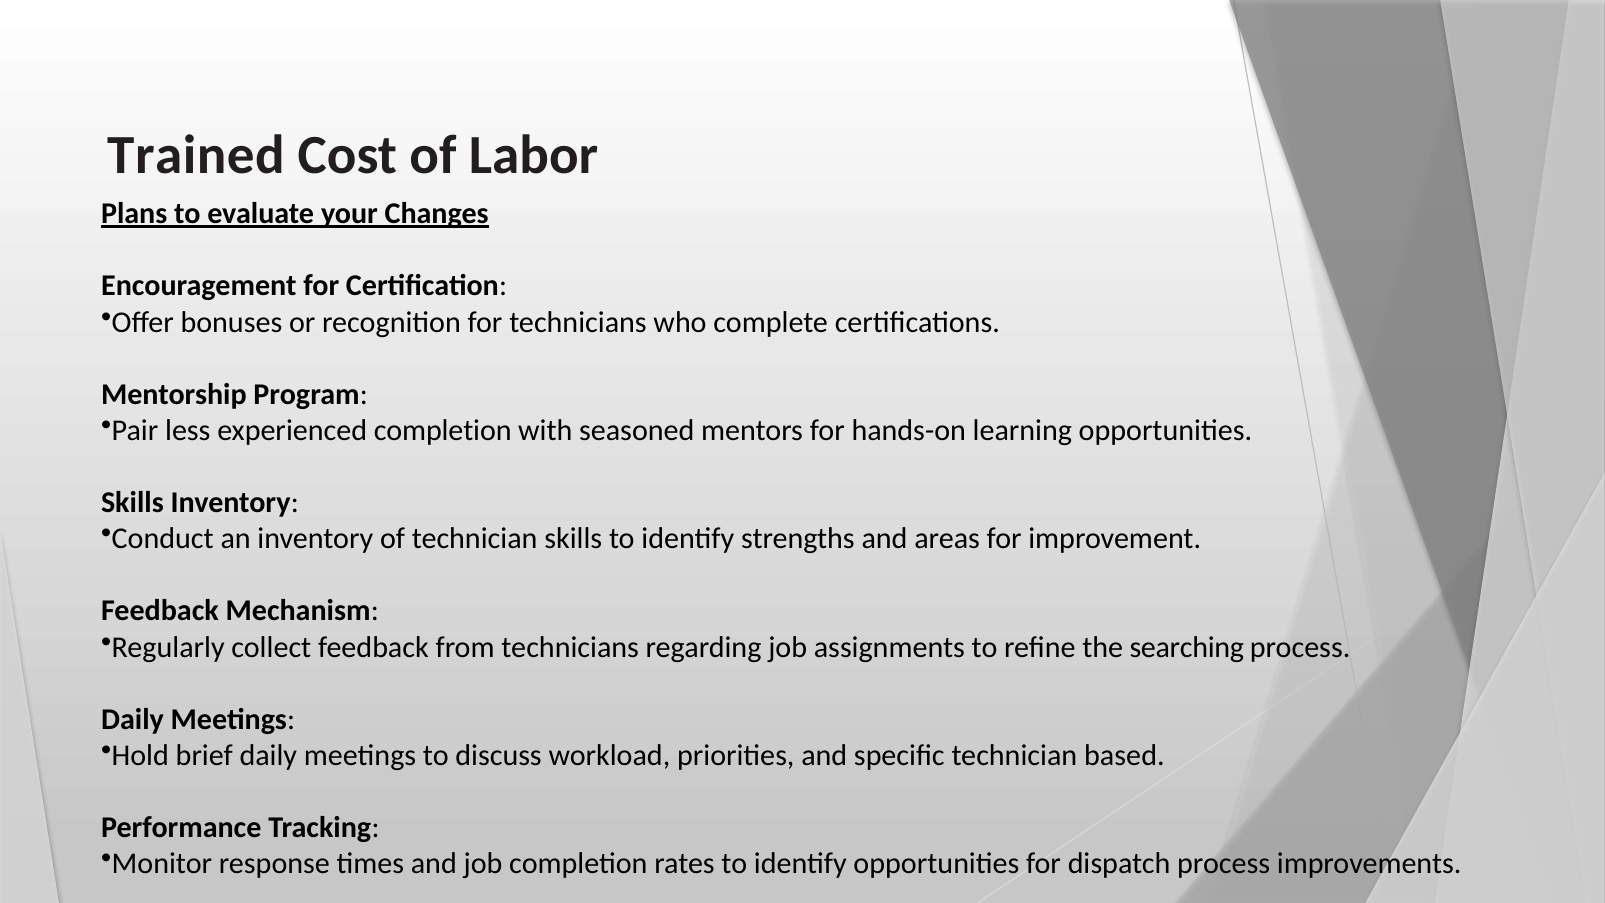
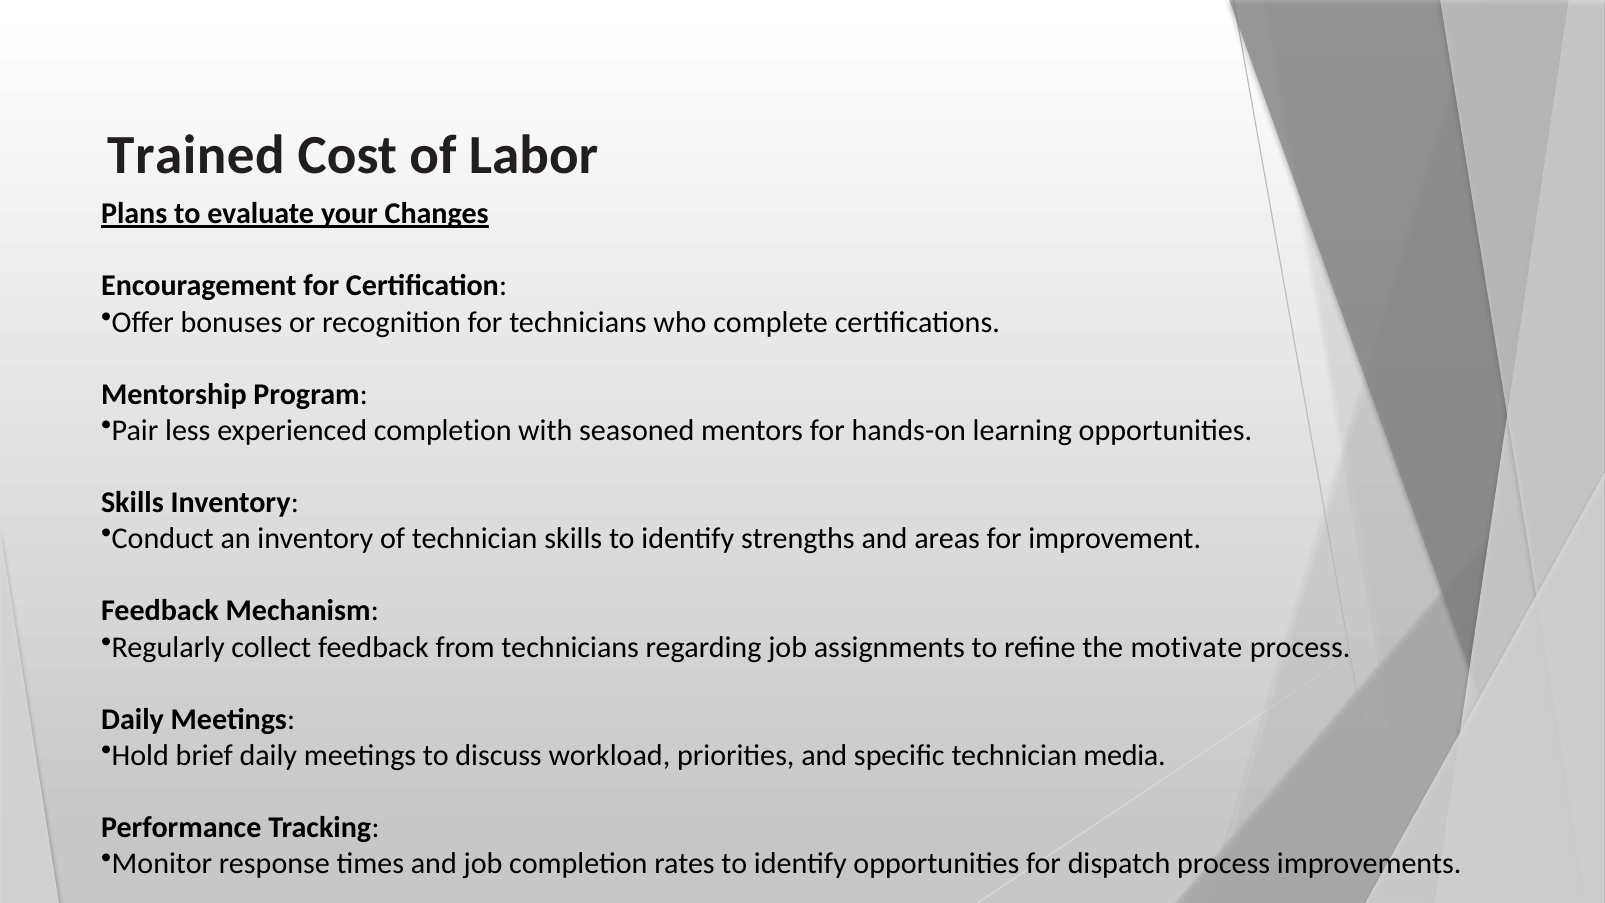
searching: searching -> motivate (1186, 647)
based: based -> media (1125, 755)
